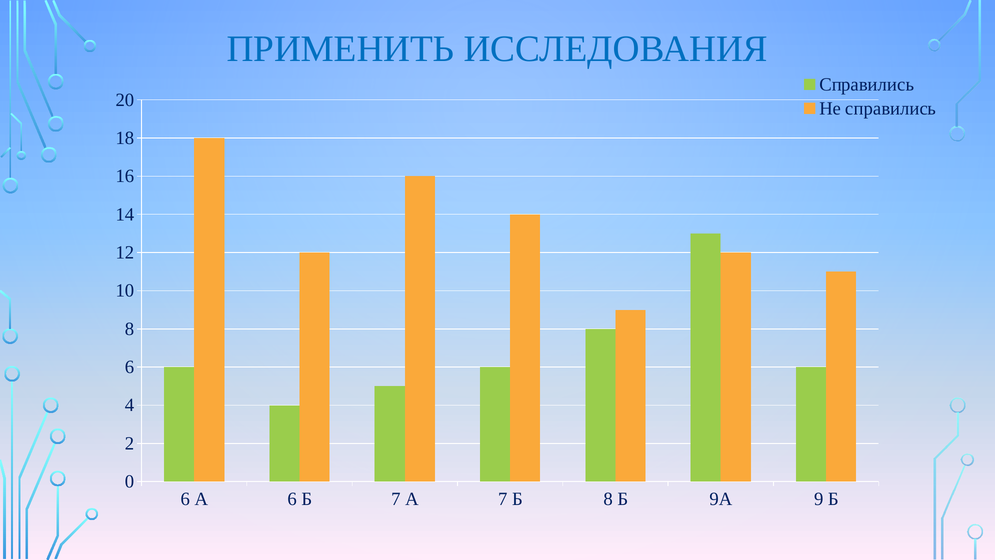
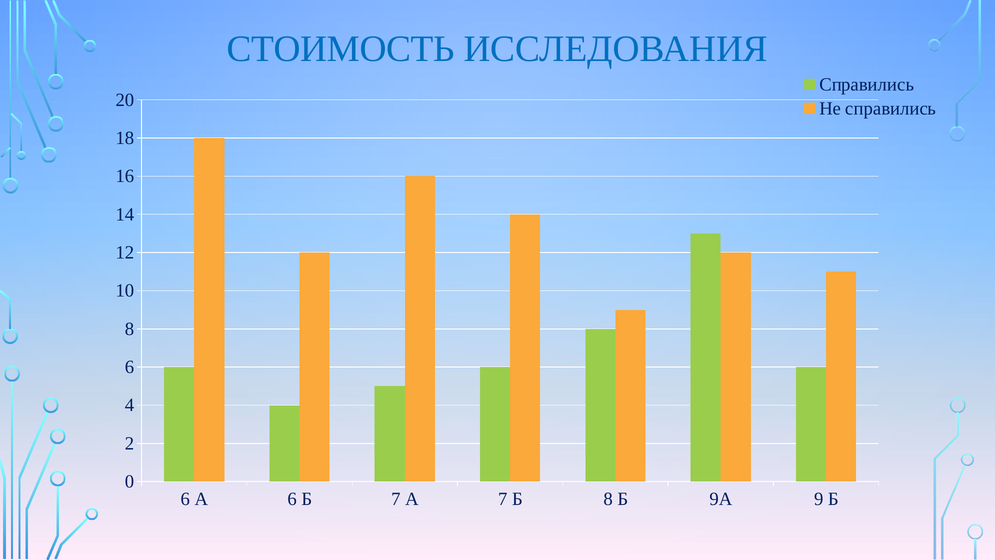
ПРИМЕНИТЬ: ПРИМЕНИТЬ -> СТОИМОСТЬ (341, 49)
